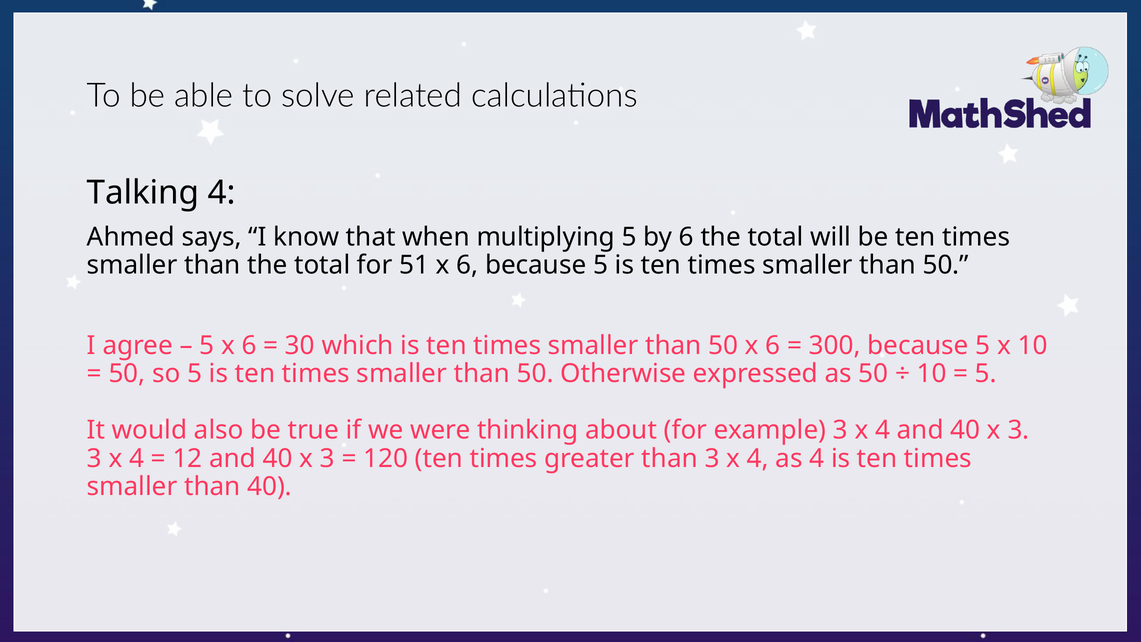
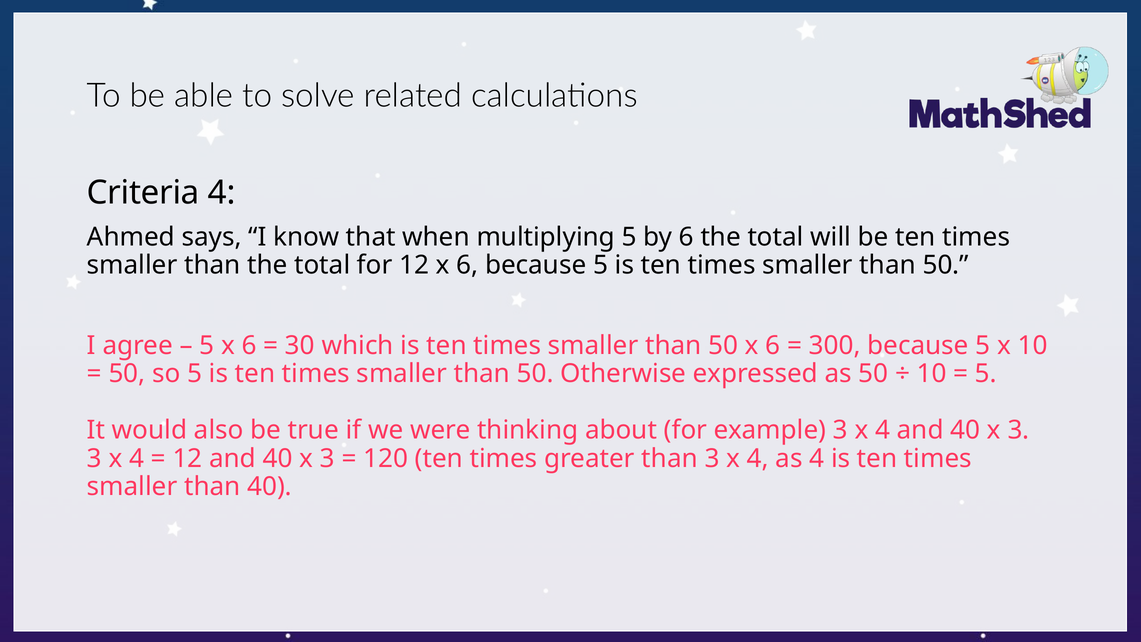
Talking: Talking -> Criteria (143, 193)
for 51: 51 -> 12 (414, 265)
